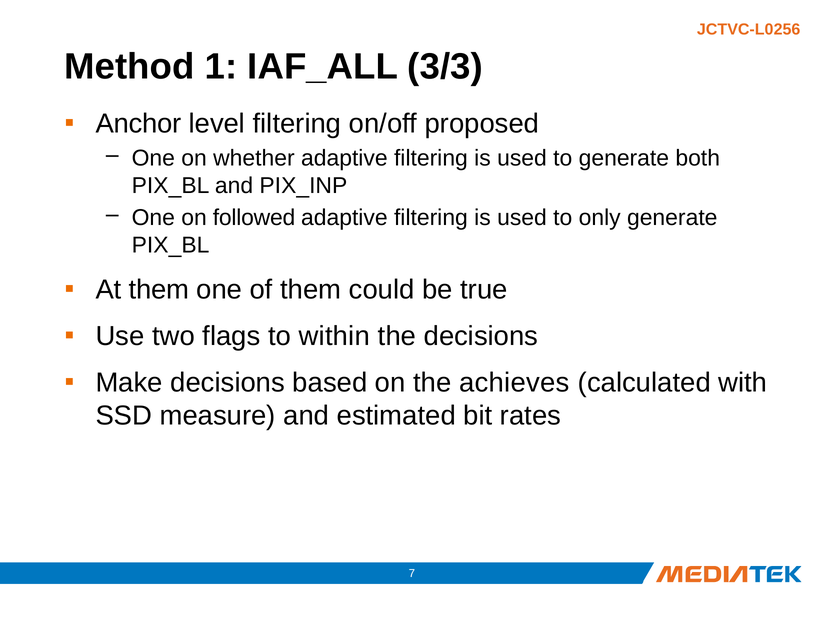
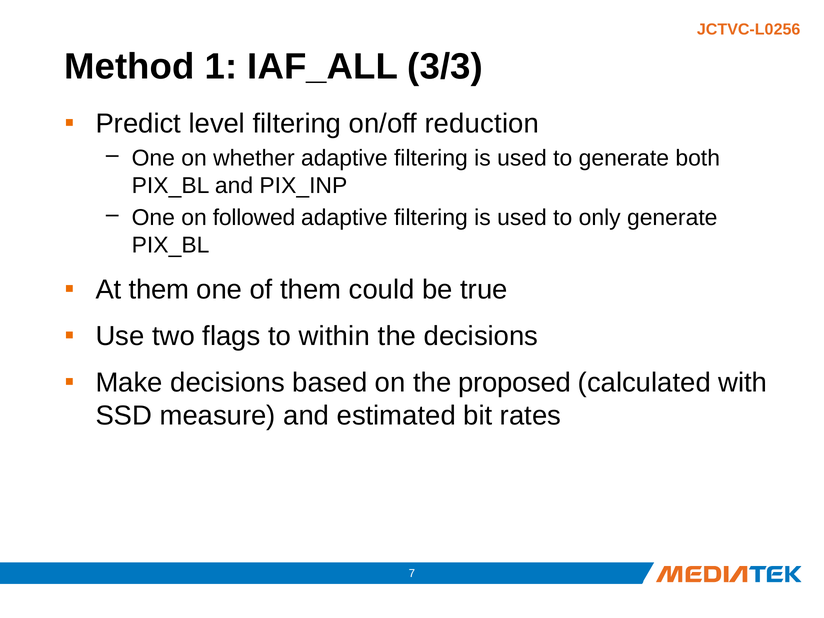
Anchor: Anchor -> Predict (138, 124)
proposed: proposed -> reduction (482, 124)
achieves: achieves -> proposed (515, 383)
